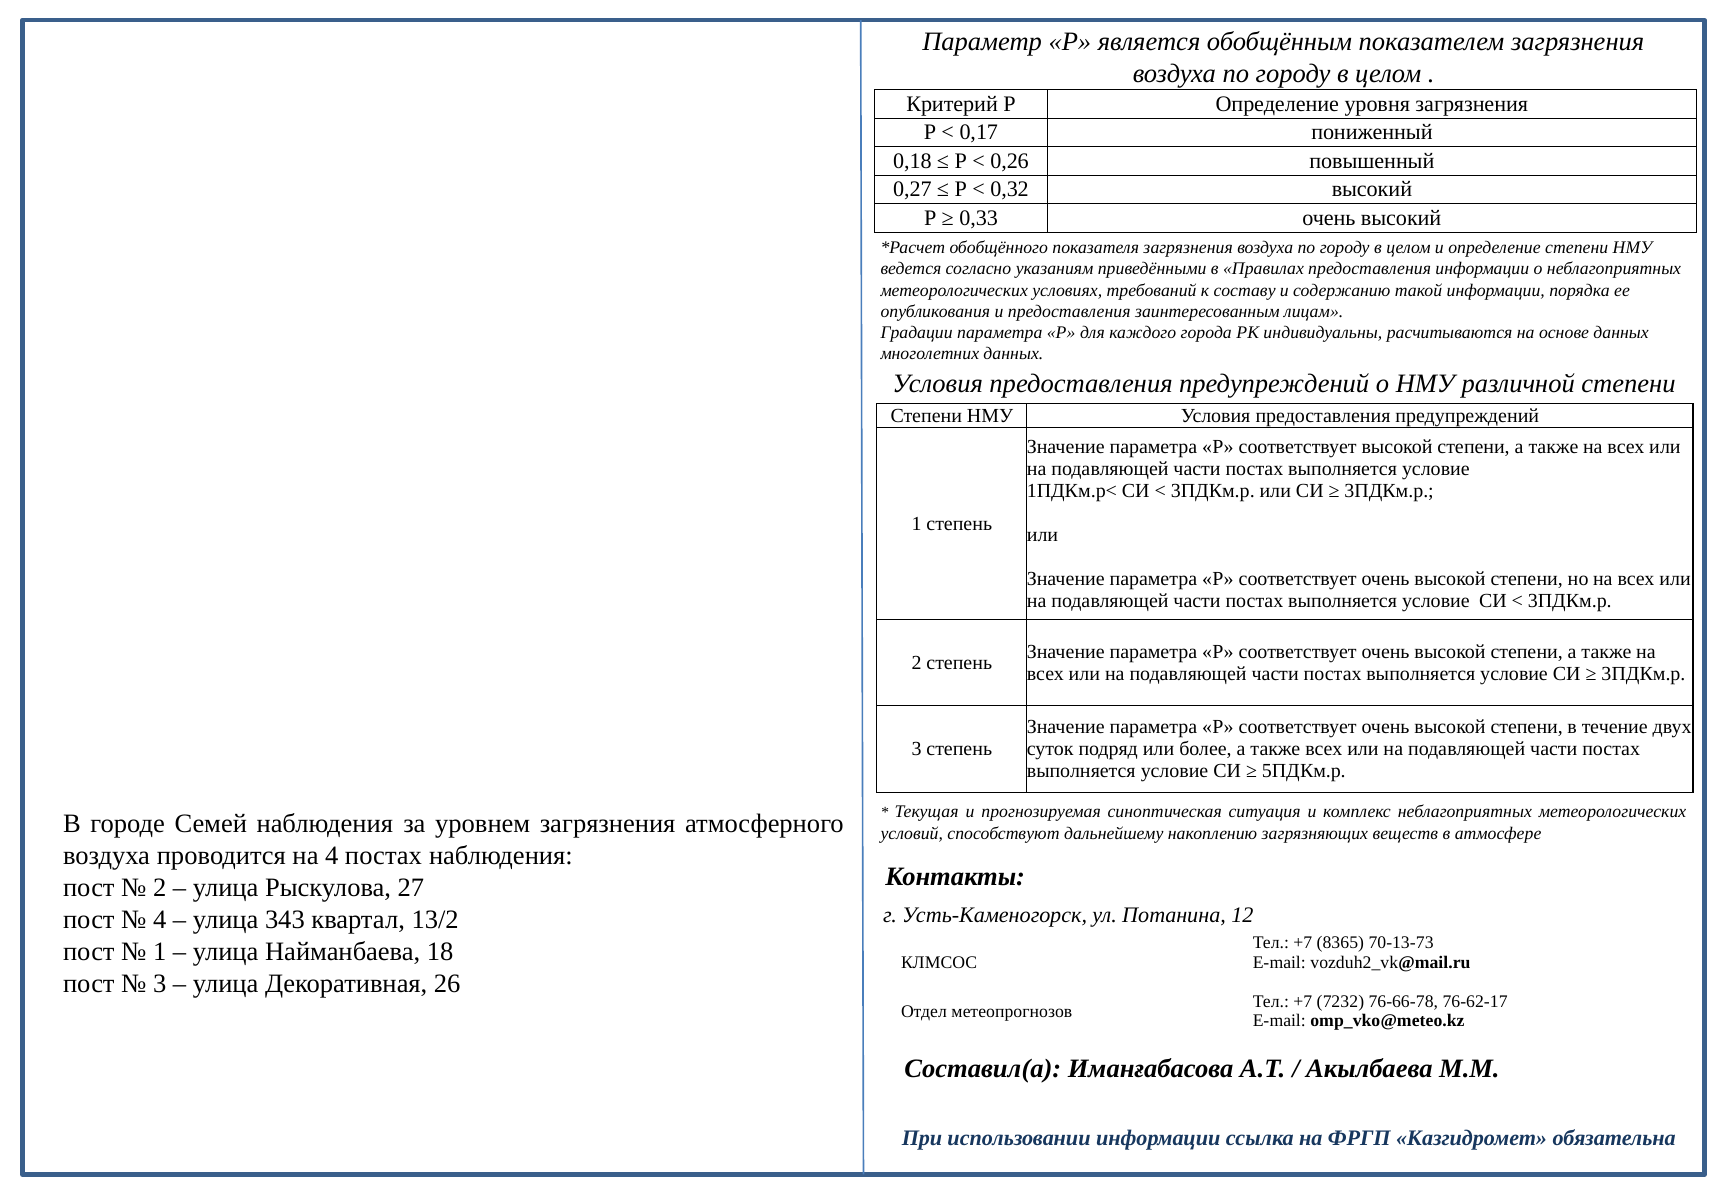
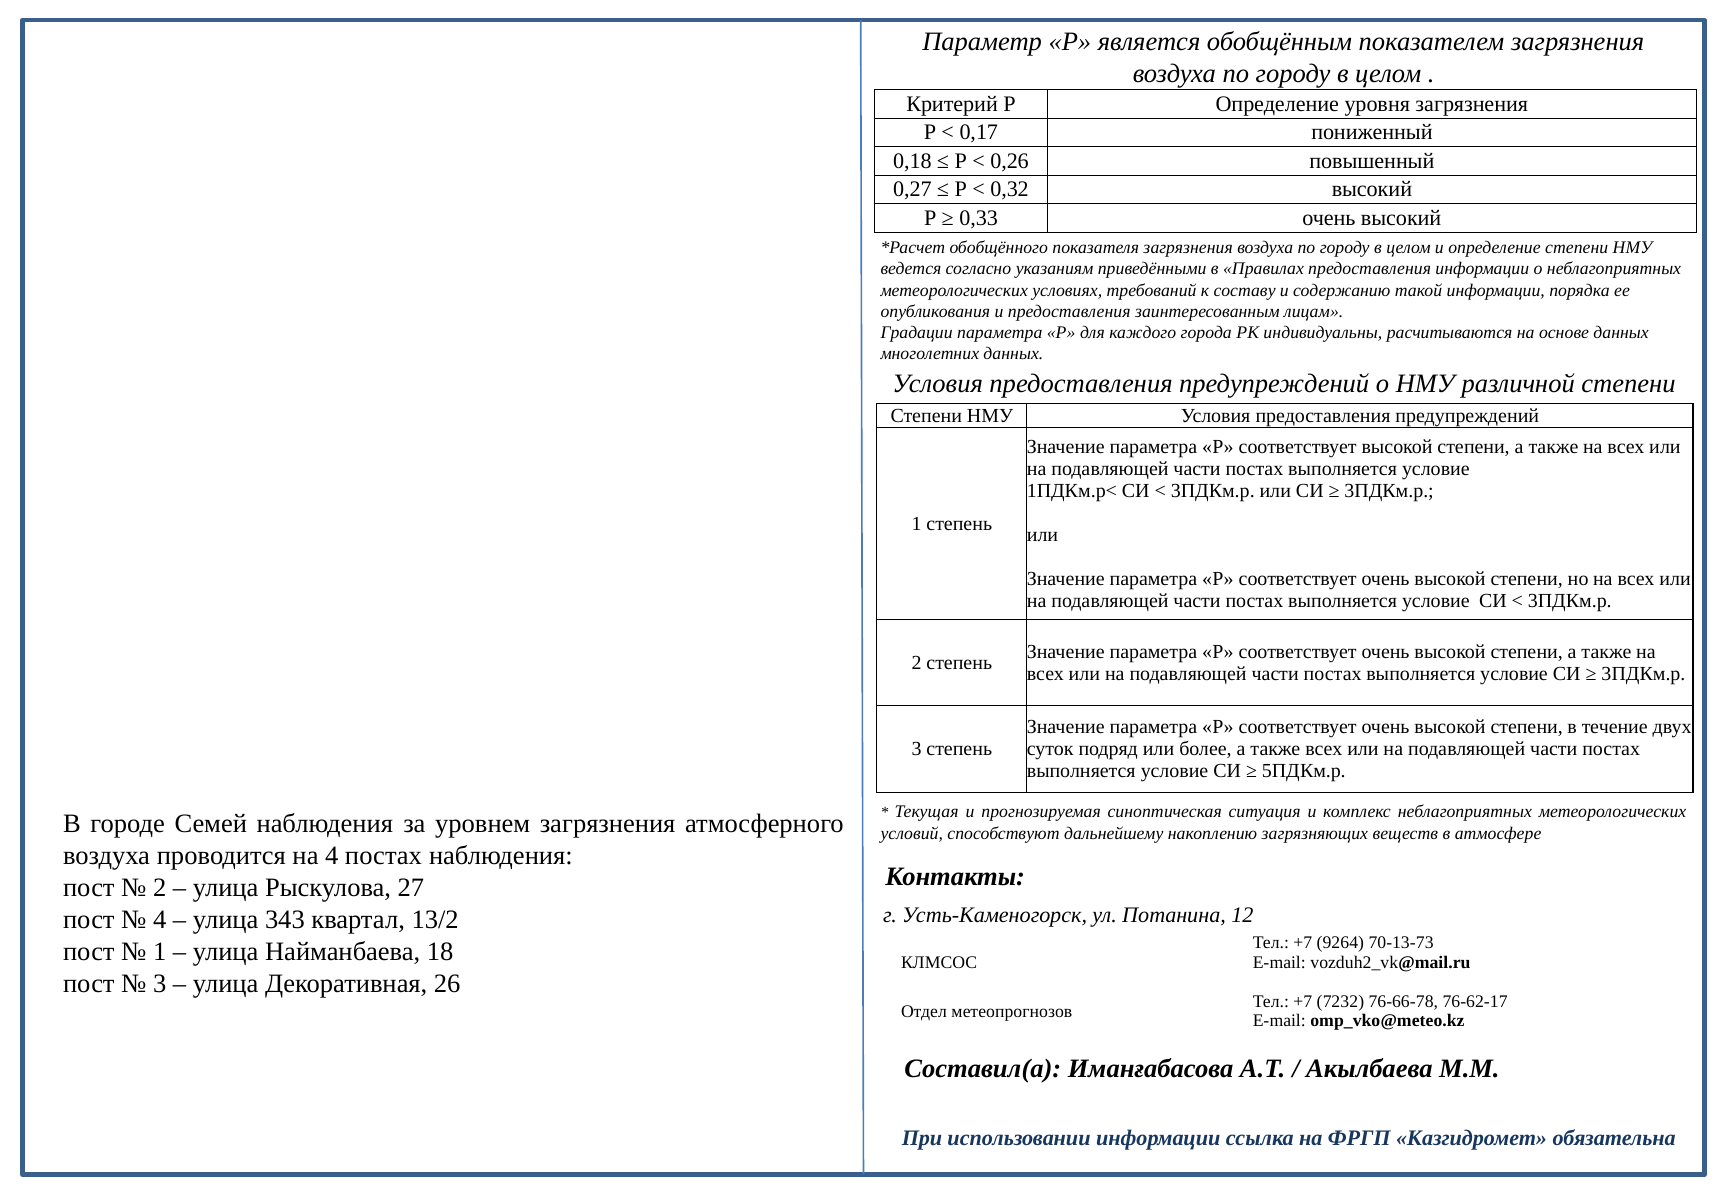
8365: 8365 -> 9264 (1340, 943)
